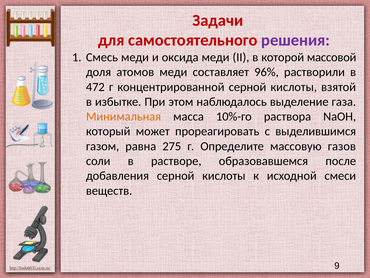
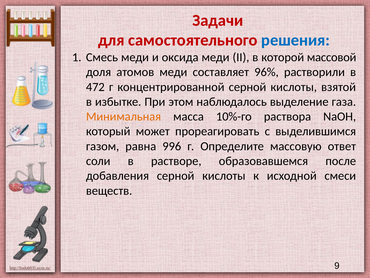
решения colour: purple -> blue (296, 40)
275: 275 -> 996 (172, 146)
газов: газов -> ответ (342, 146)
